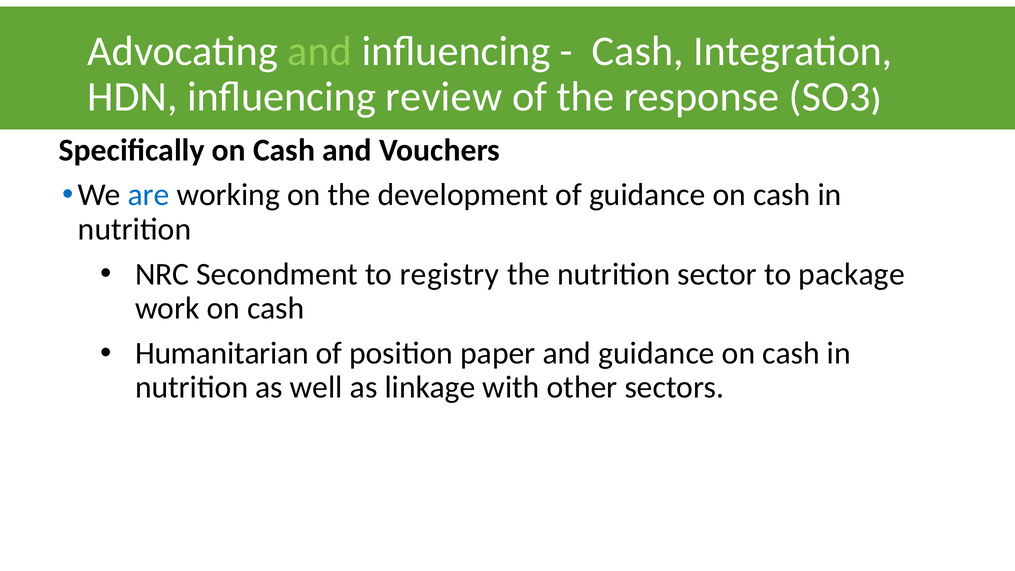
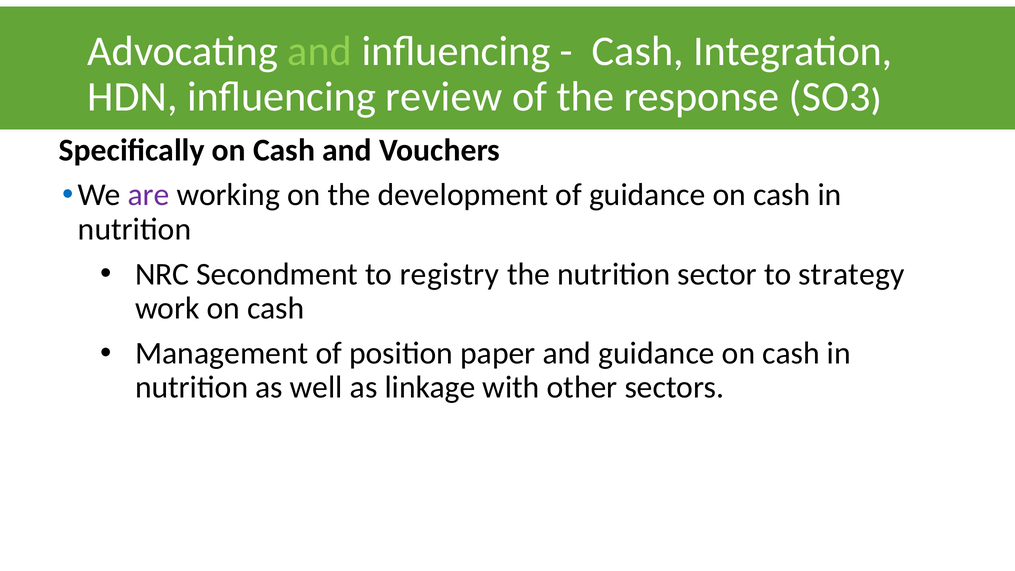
are colour: blue -> purple (149, 195)
package: package -> strategy (852, 274)
Humanitarian: Humanitarian -> Management (222, 353)
